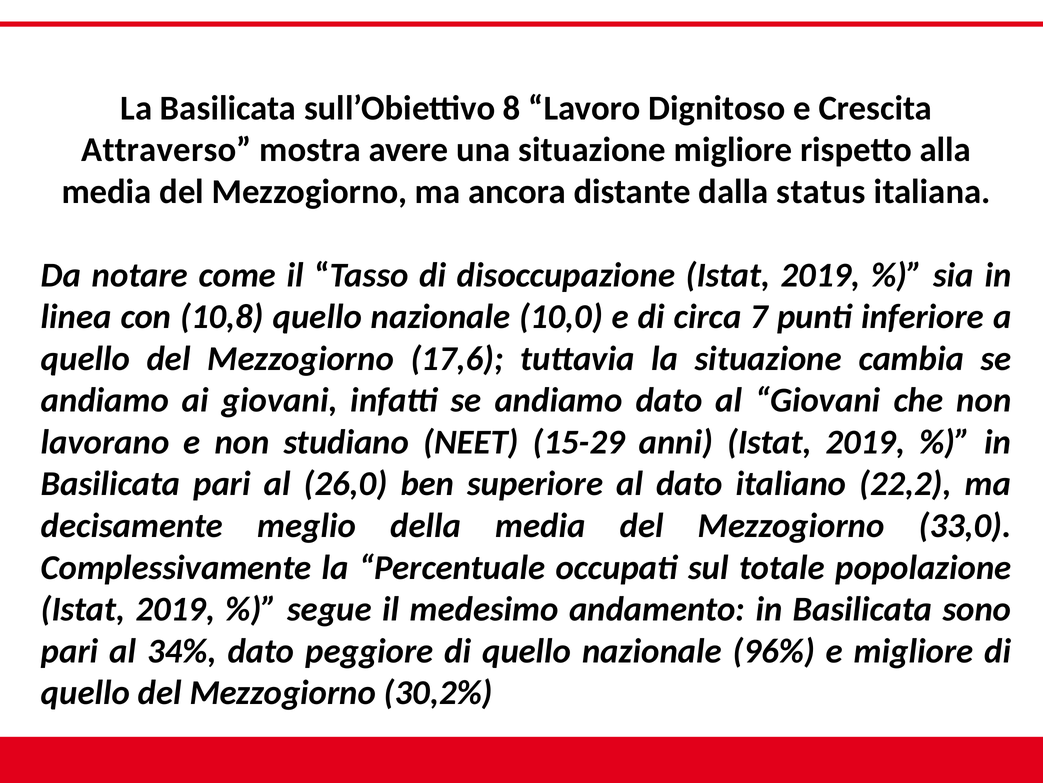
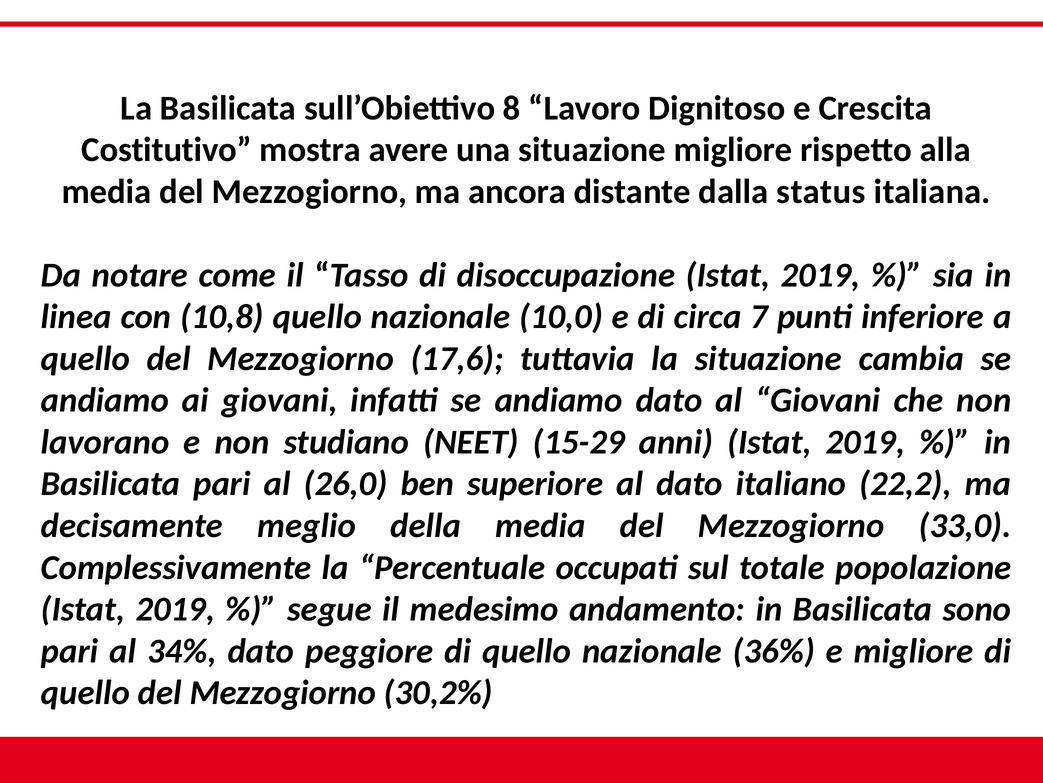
Attraverso: Attraverso -> Costitutivo (167, 150)
96%: 96% -> 36% (774, 650)
